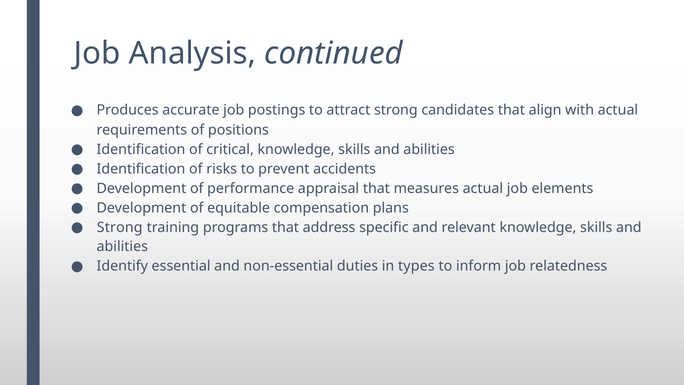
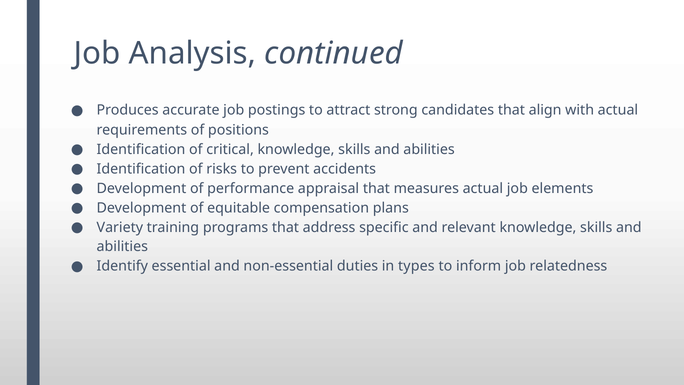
Strong: Strong -> Variety (120, 227)
